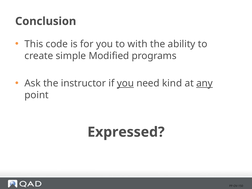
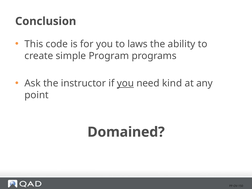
with: with -> laws (138, 44)
Modified: Modified -> Program (109, 56)
any underline: present -> none (205, 83)
Expressed: Expressed -> Domained (126, 132)
